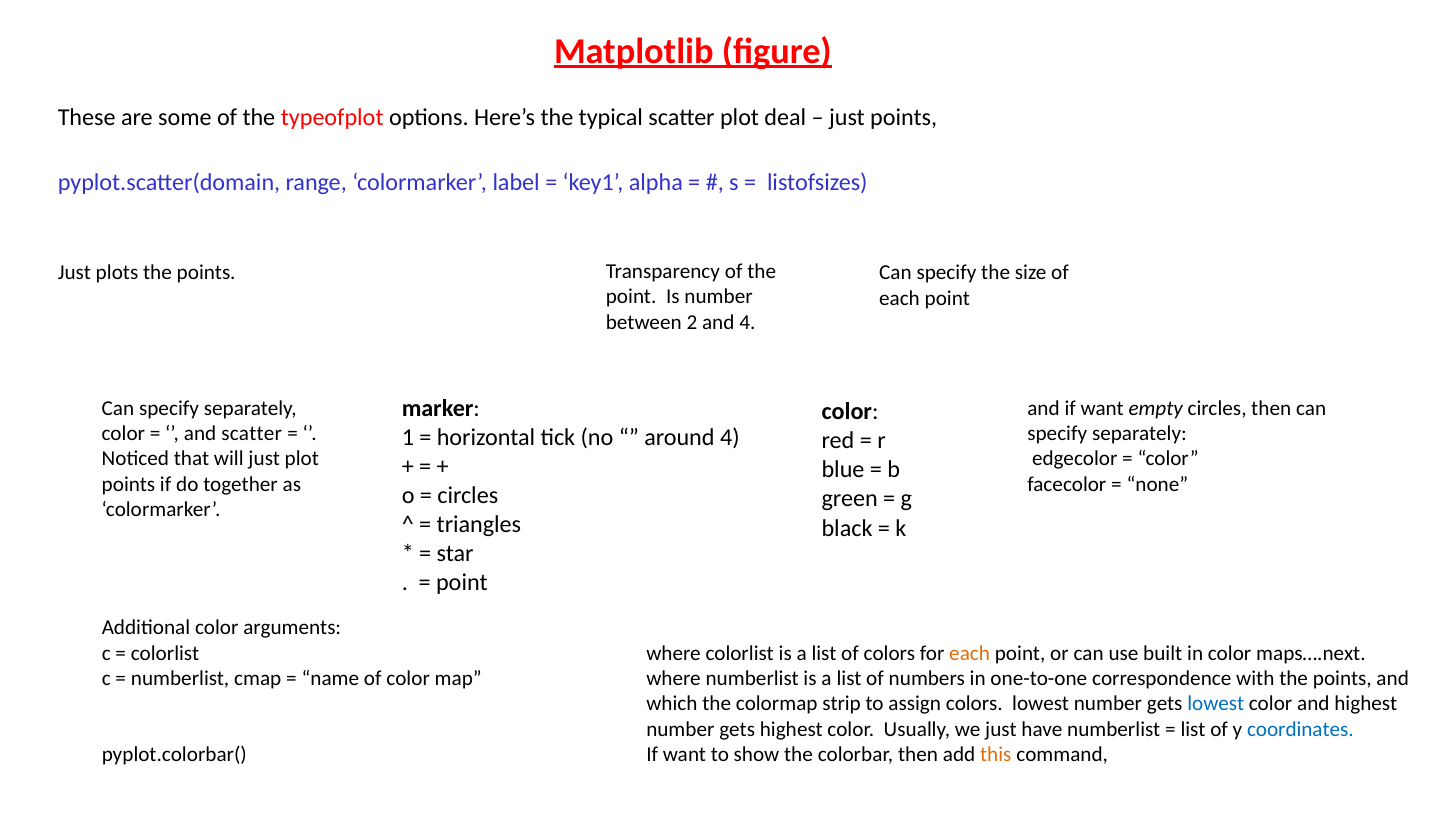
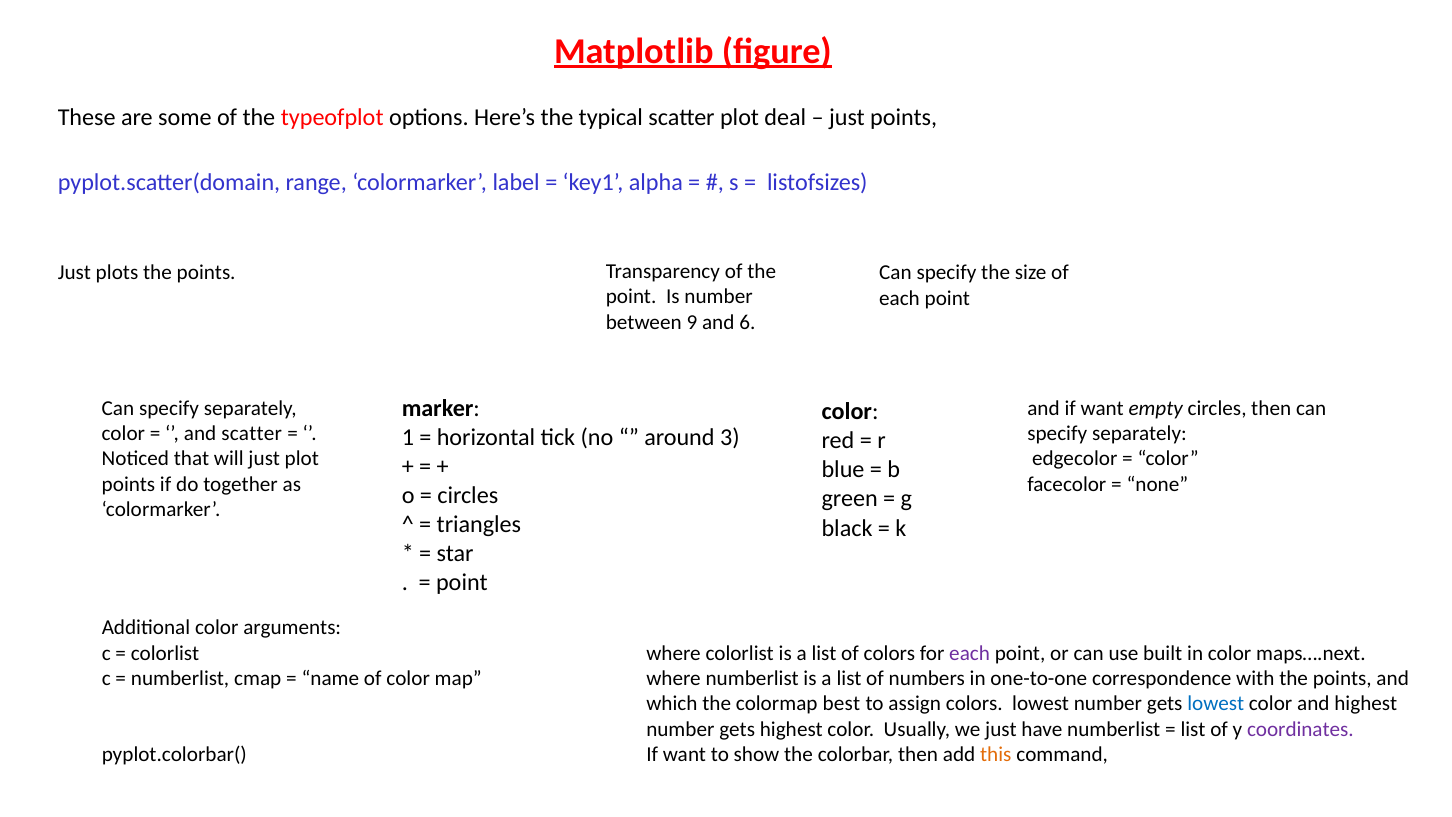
2: 2 -> 9 (692, 322)
and 4: 4 -> 6 (747, 322)
around 4: 4 -> 3 (730, 437)
each colour: orange -> purple (970, 653)
strip: strip -> best (841, 704)
coordinates colour: blue -> purple (1300, 729)
